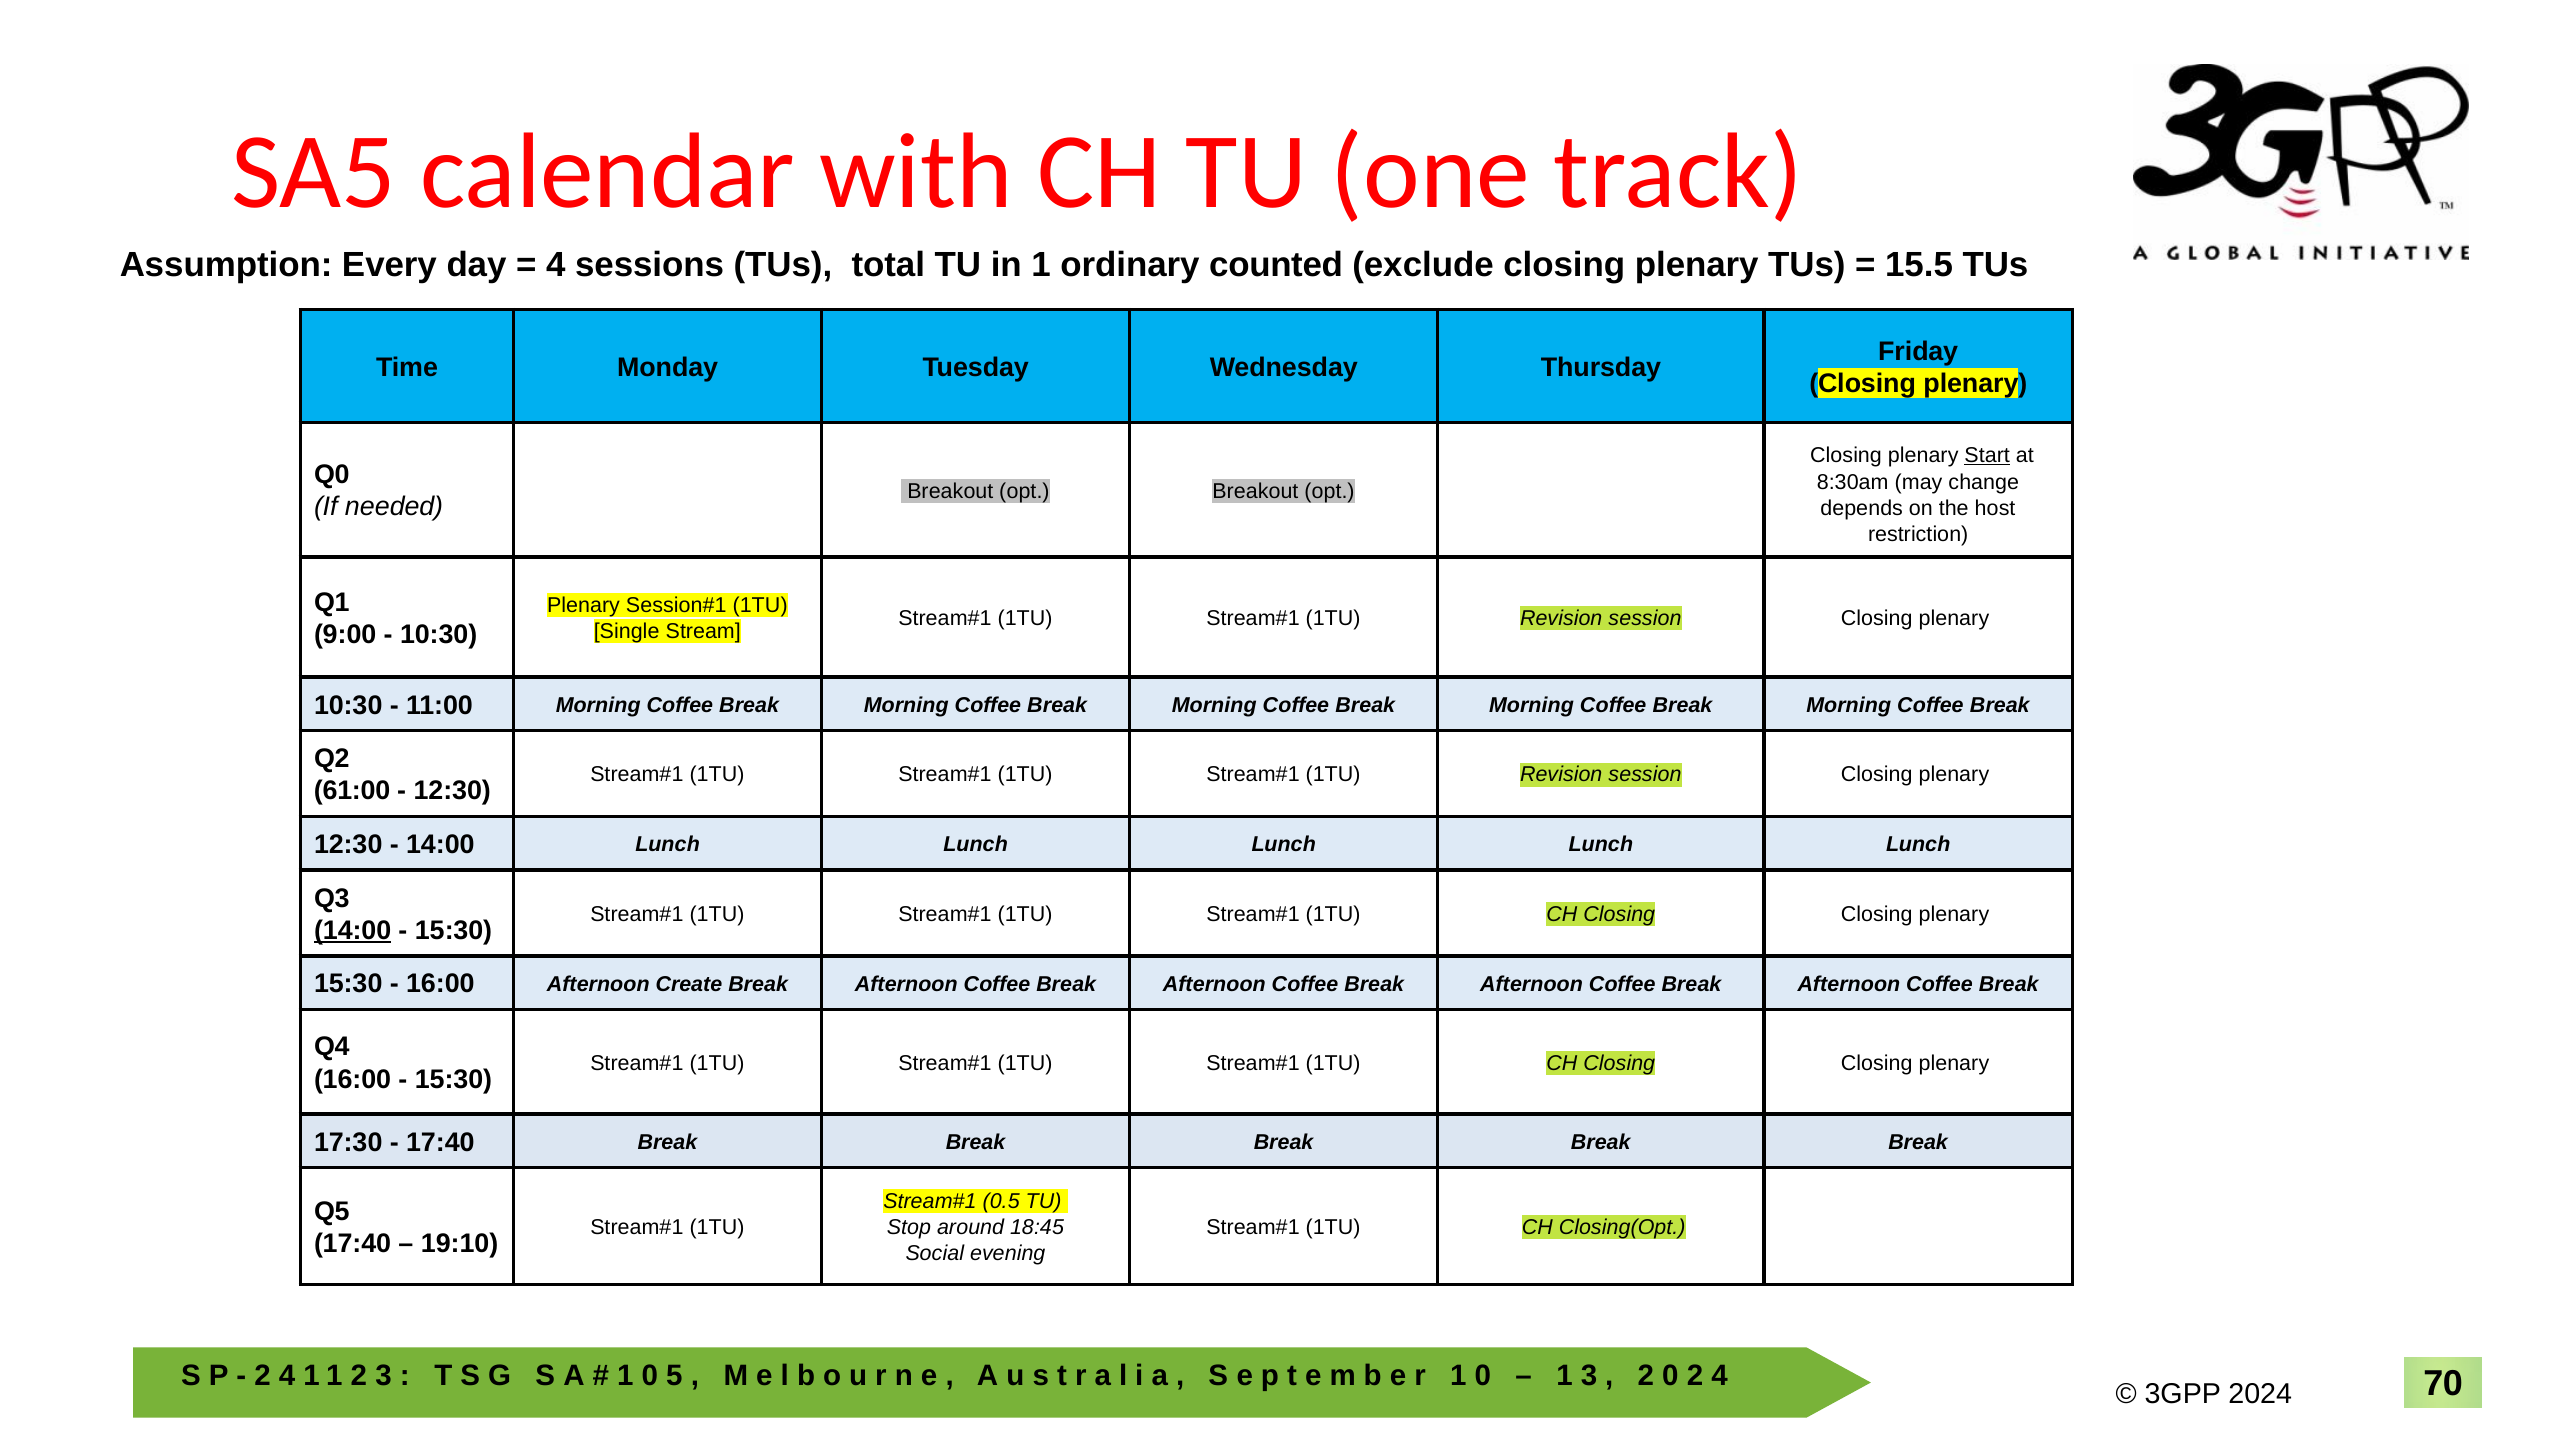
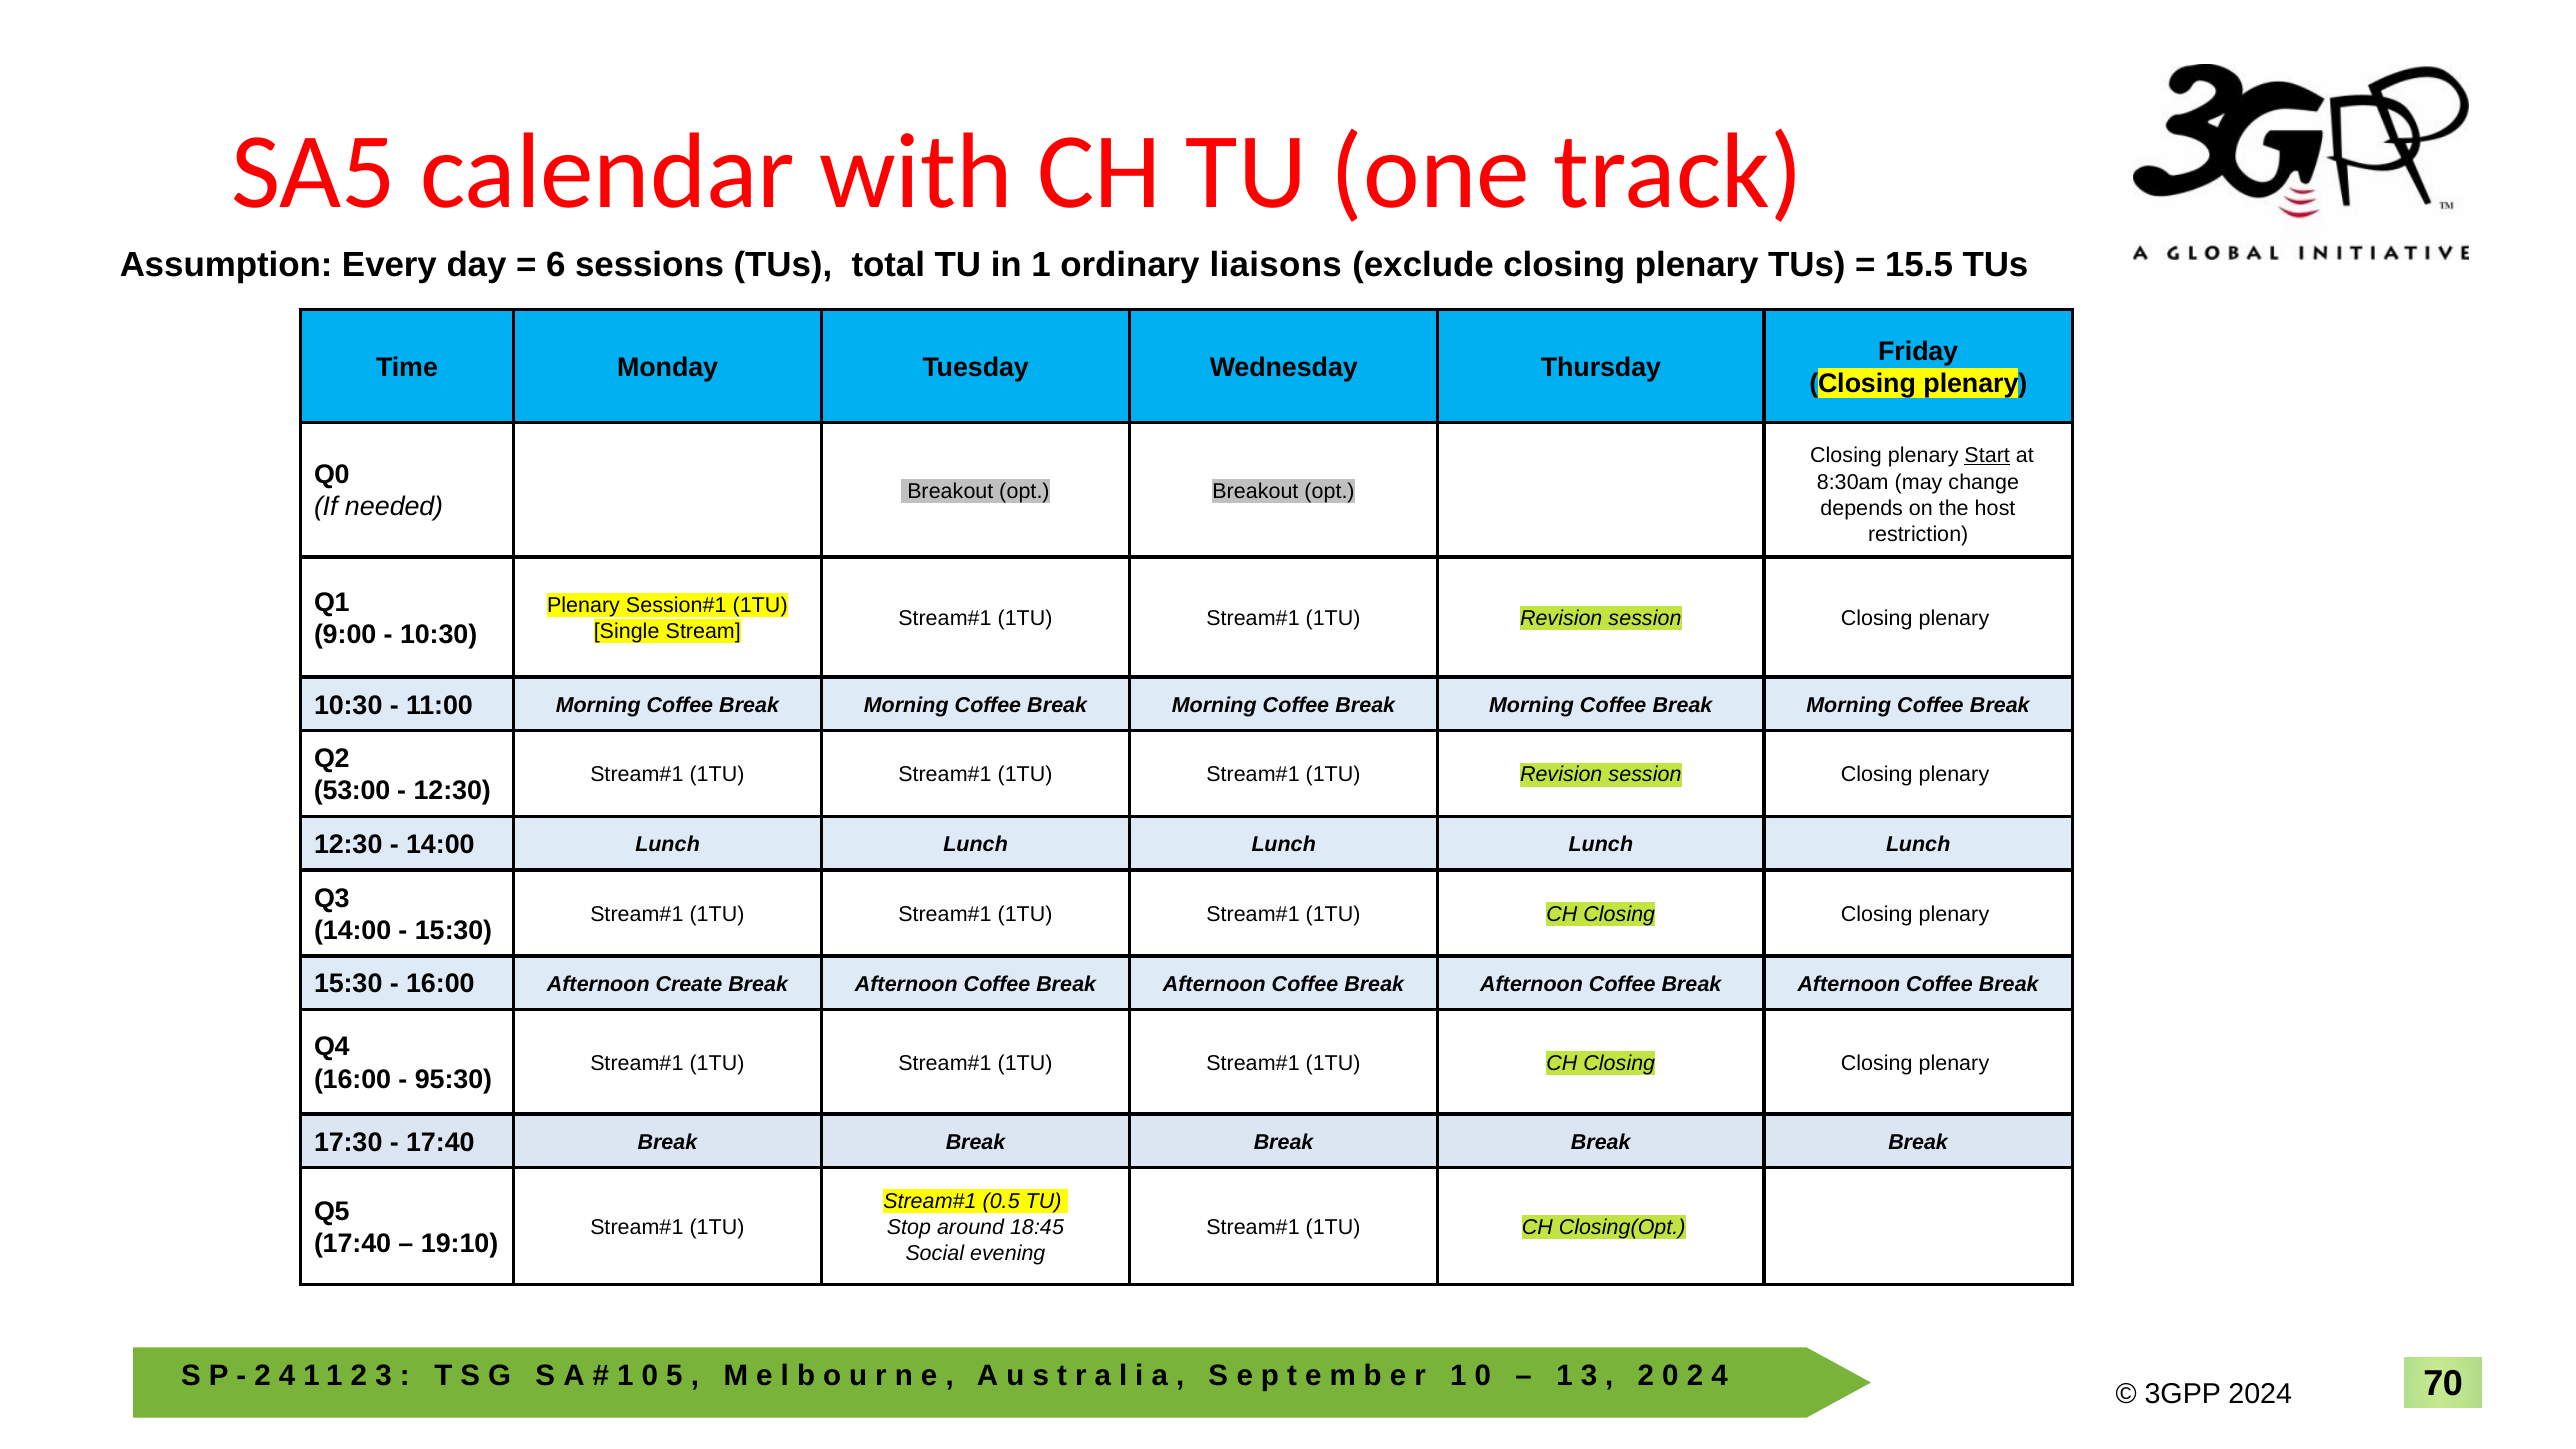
4: 4 -> 6 (556, 265)
counted: counted -> liaisons (1276, 265)
61:00: 61:00 -> 53:00 (352, 791)
14:00 underline: present -> none (353, 930)
15:30: 15:30 -> 95:30 (454, 1079)
